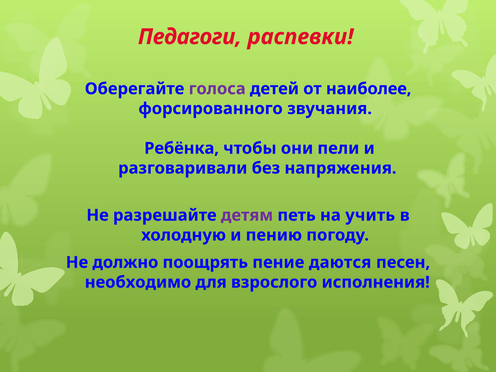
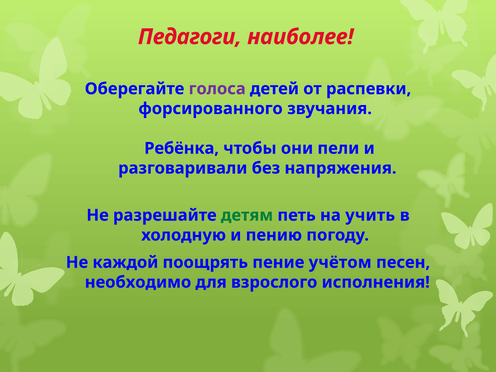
распевки: распевки -> наиболее (301, 37)
наиболее: наиболее -> распевки (369, 89)
детям colour: purple -> green (247, 215)
должно: должно -> каждой (125, 262)
даются: даются -> учётом (340, 262)
